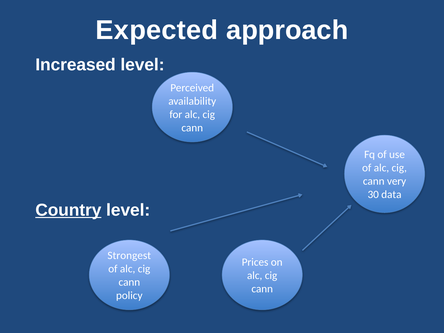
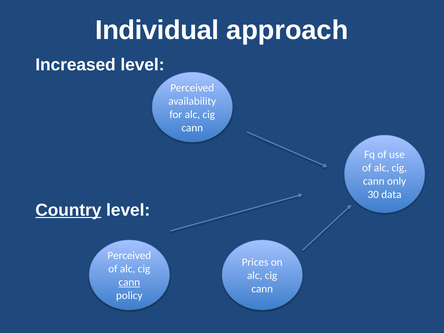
Expected: Expected -> Individual (157, 30)
very: very -> only (397, 181)
Strongest: Strongest -> Perceived (129, 256)
cann underline: none -> present (129, 282)
